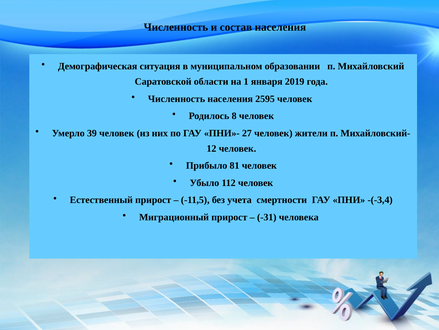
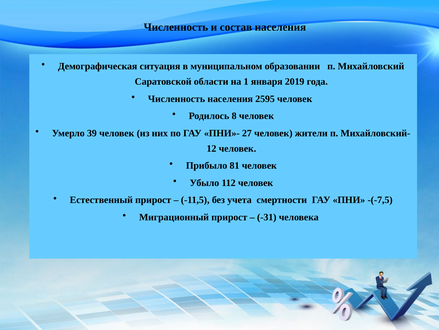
-(-3,4: -(-3,4 -> -(-7,5 (380, 200)
